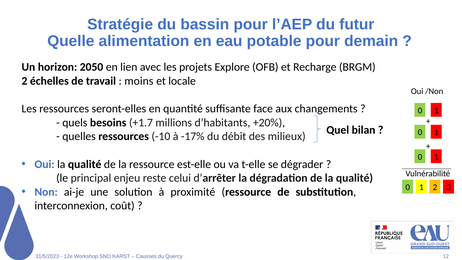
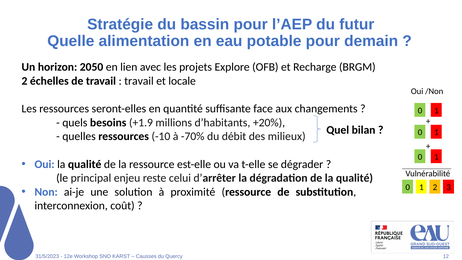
moins: moins -> travail (139, 81)
+1.7: +1.7 -> +1.9 (141, 123)
-17%: -17% -> -70% (193, 136)
